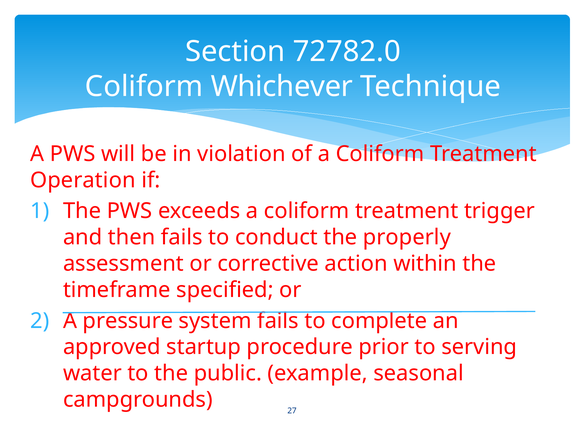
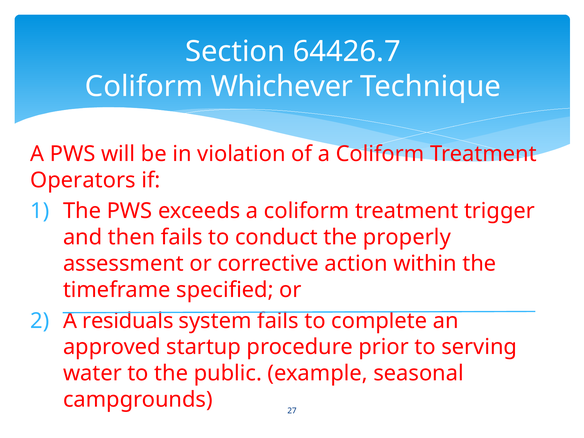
72782.0: 72782.0 -> 64426.7 (347, 52)
Operation: Operation -> Operators (83, 180)
pressure: pressure -> residuals (128, 321)
